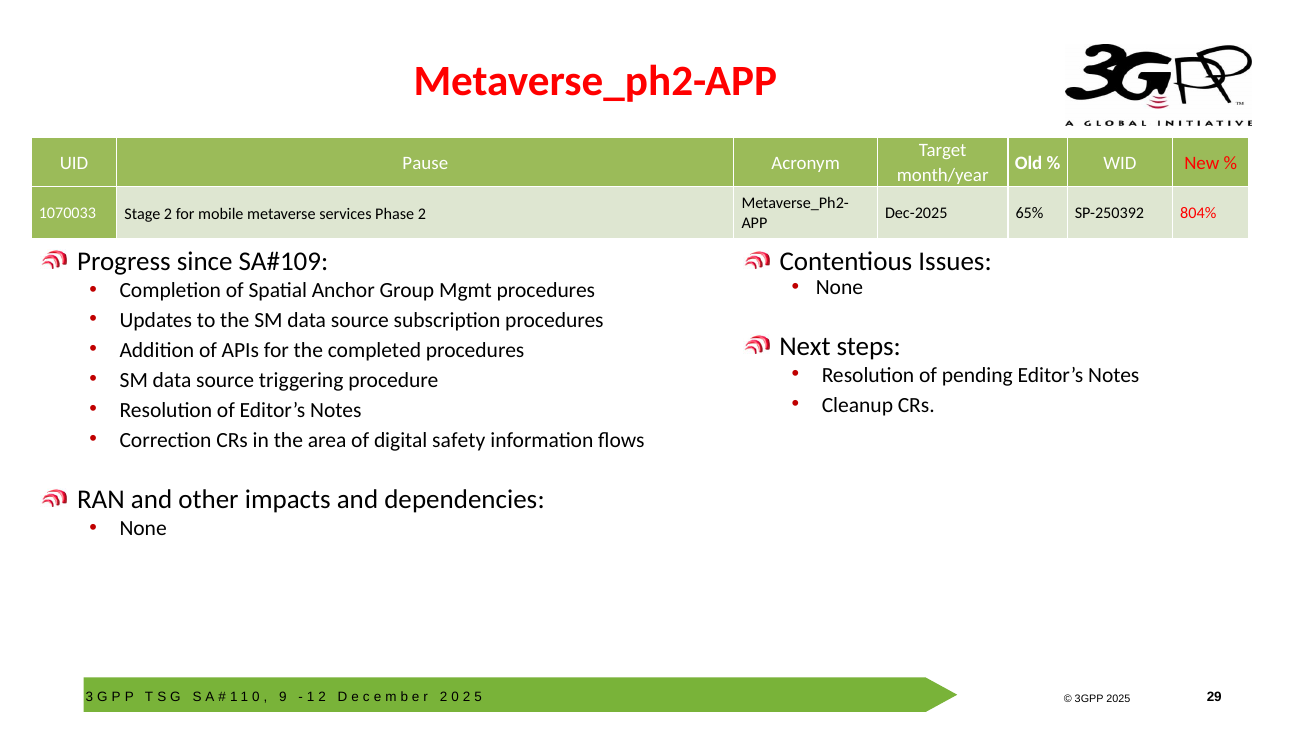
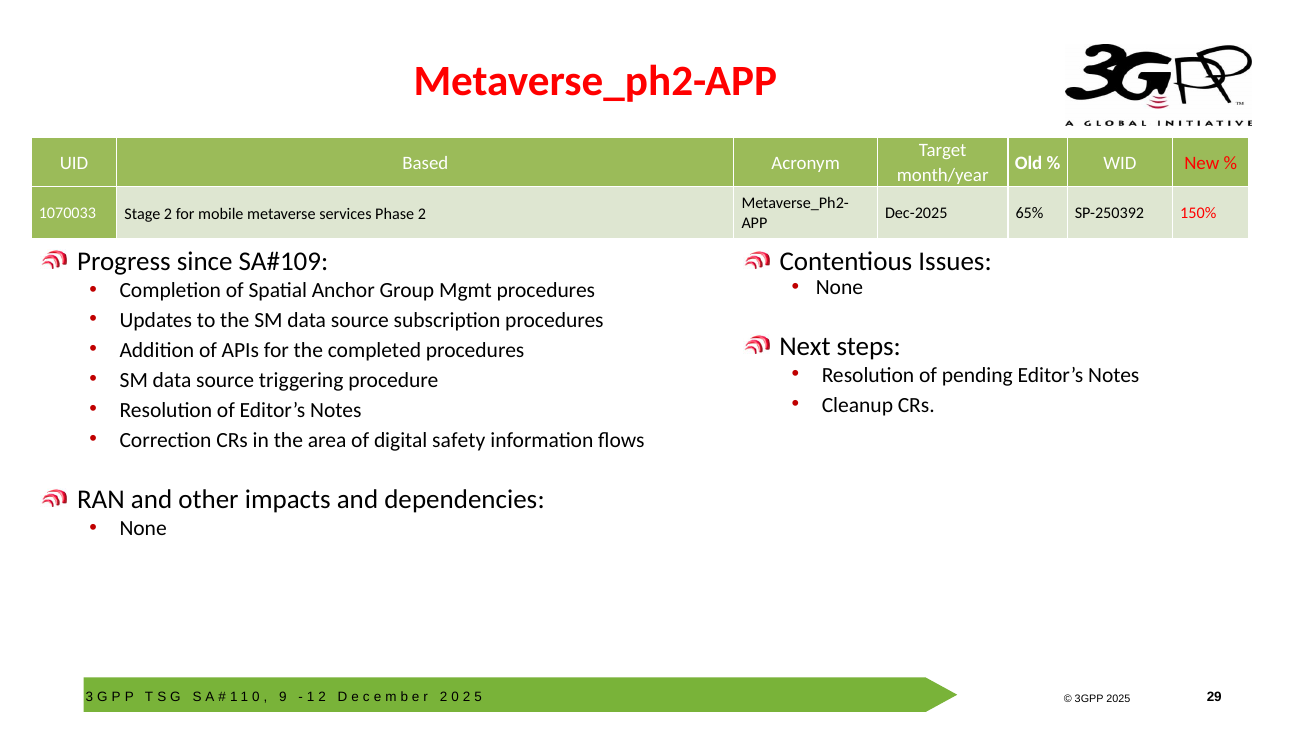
Pause: Pause -> Based (425, 163)
804%: 804% -> 150% (1198, 213)
